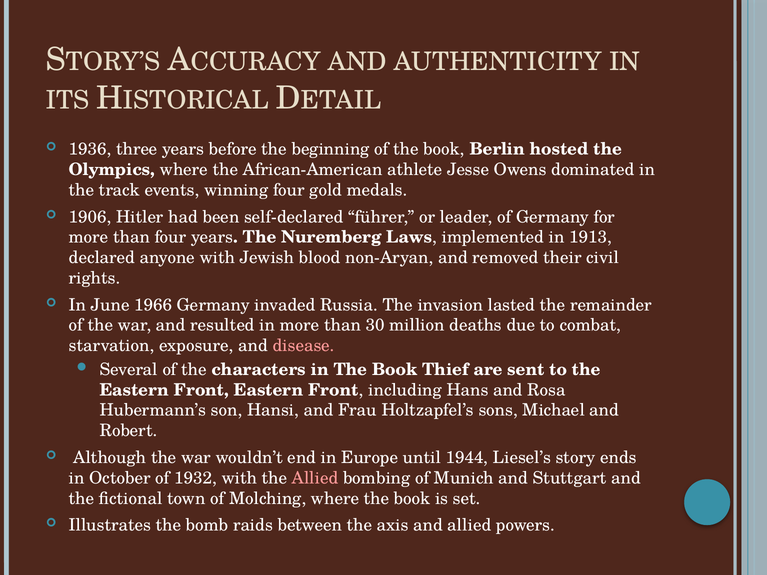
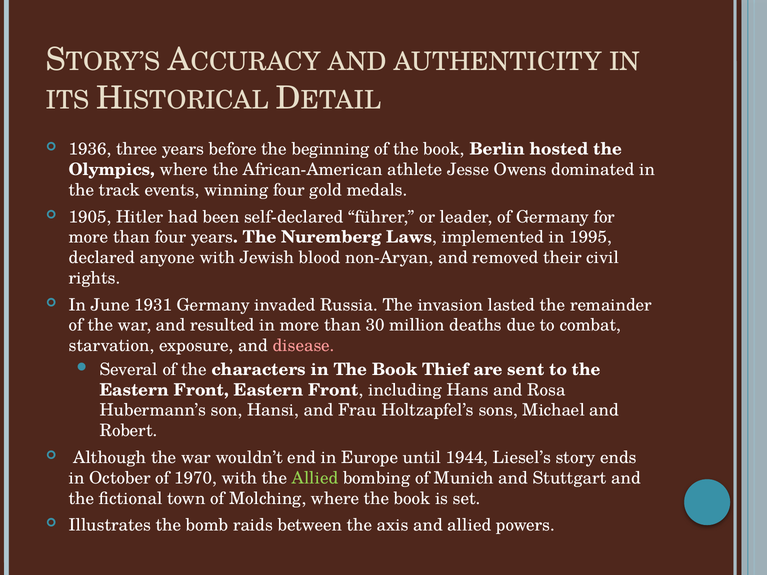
1906: 1906 -> 1905 (90, 217)
1913: 1913 -> 1995 (591, 237)
1966: 1966 -> 1931 (153, 305)
1932: 1932 -> 1970 (196, 478)
Allied colour: pink -> light green (315, 478)
